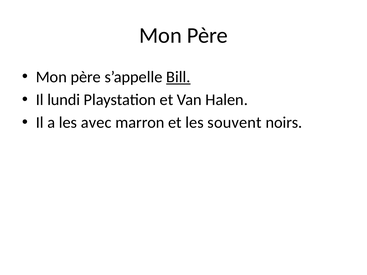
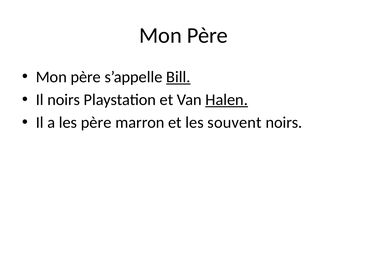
Il lundi: lundi -> noirs (64, 100)
Halen underline: none -> present (227, 100)
les avec: avec -> père (96, 123)
